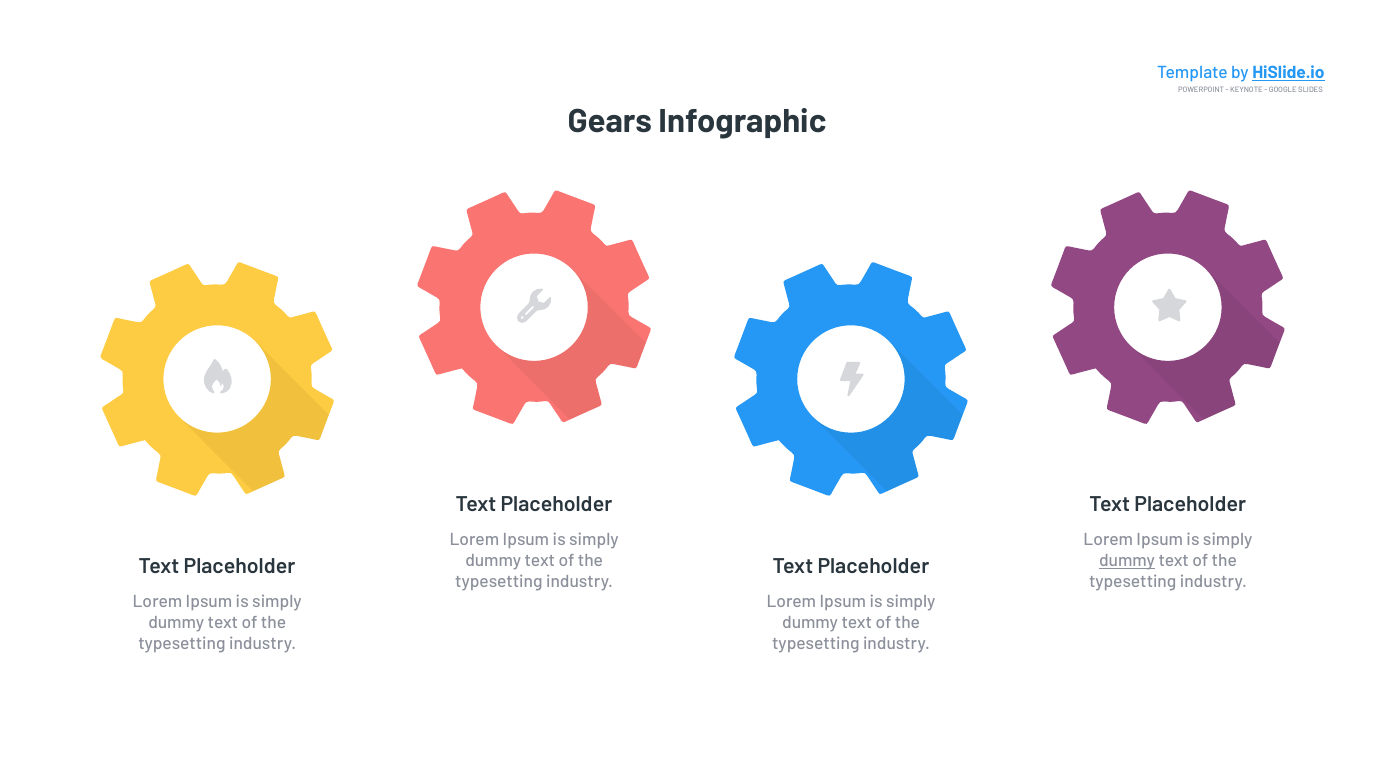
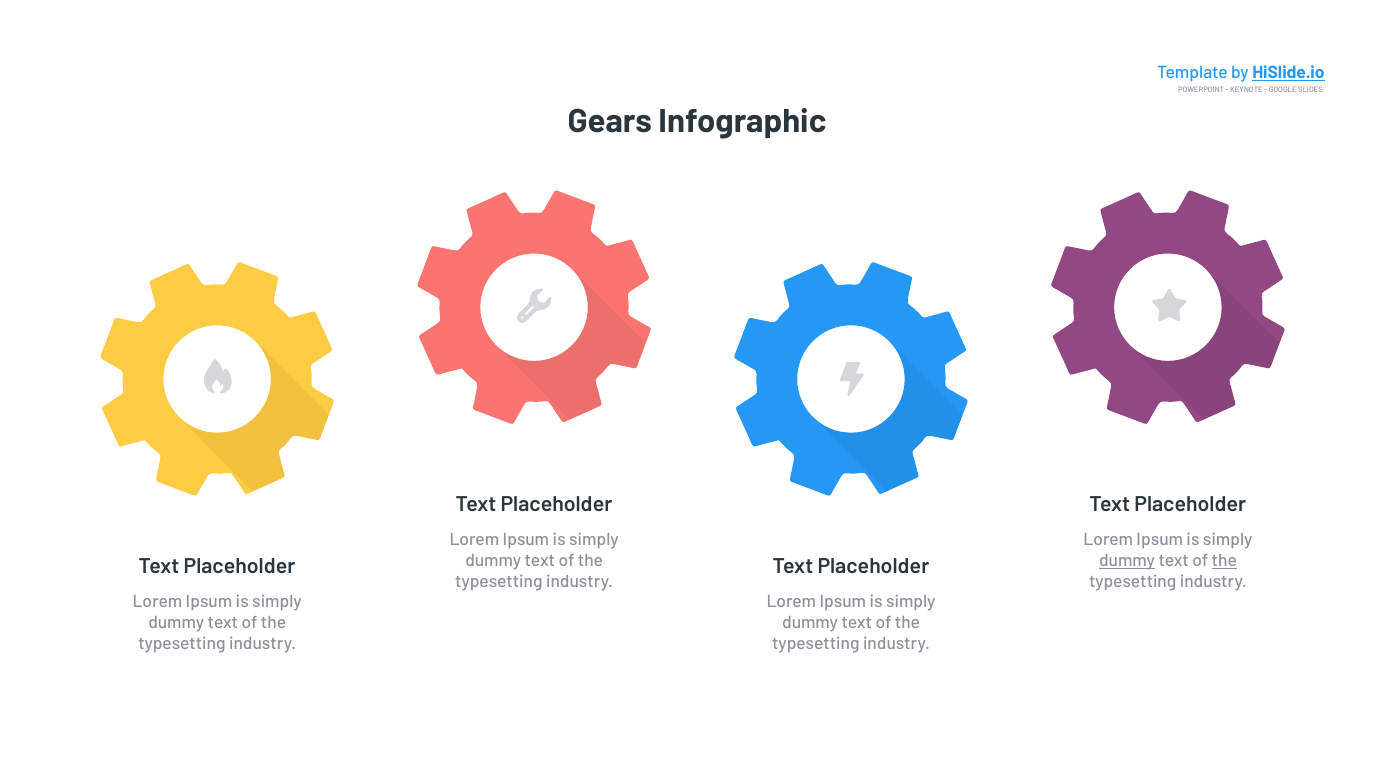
the underline: none -> present (1224, 561)
